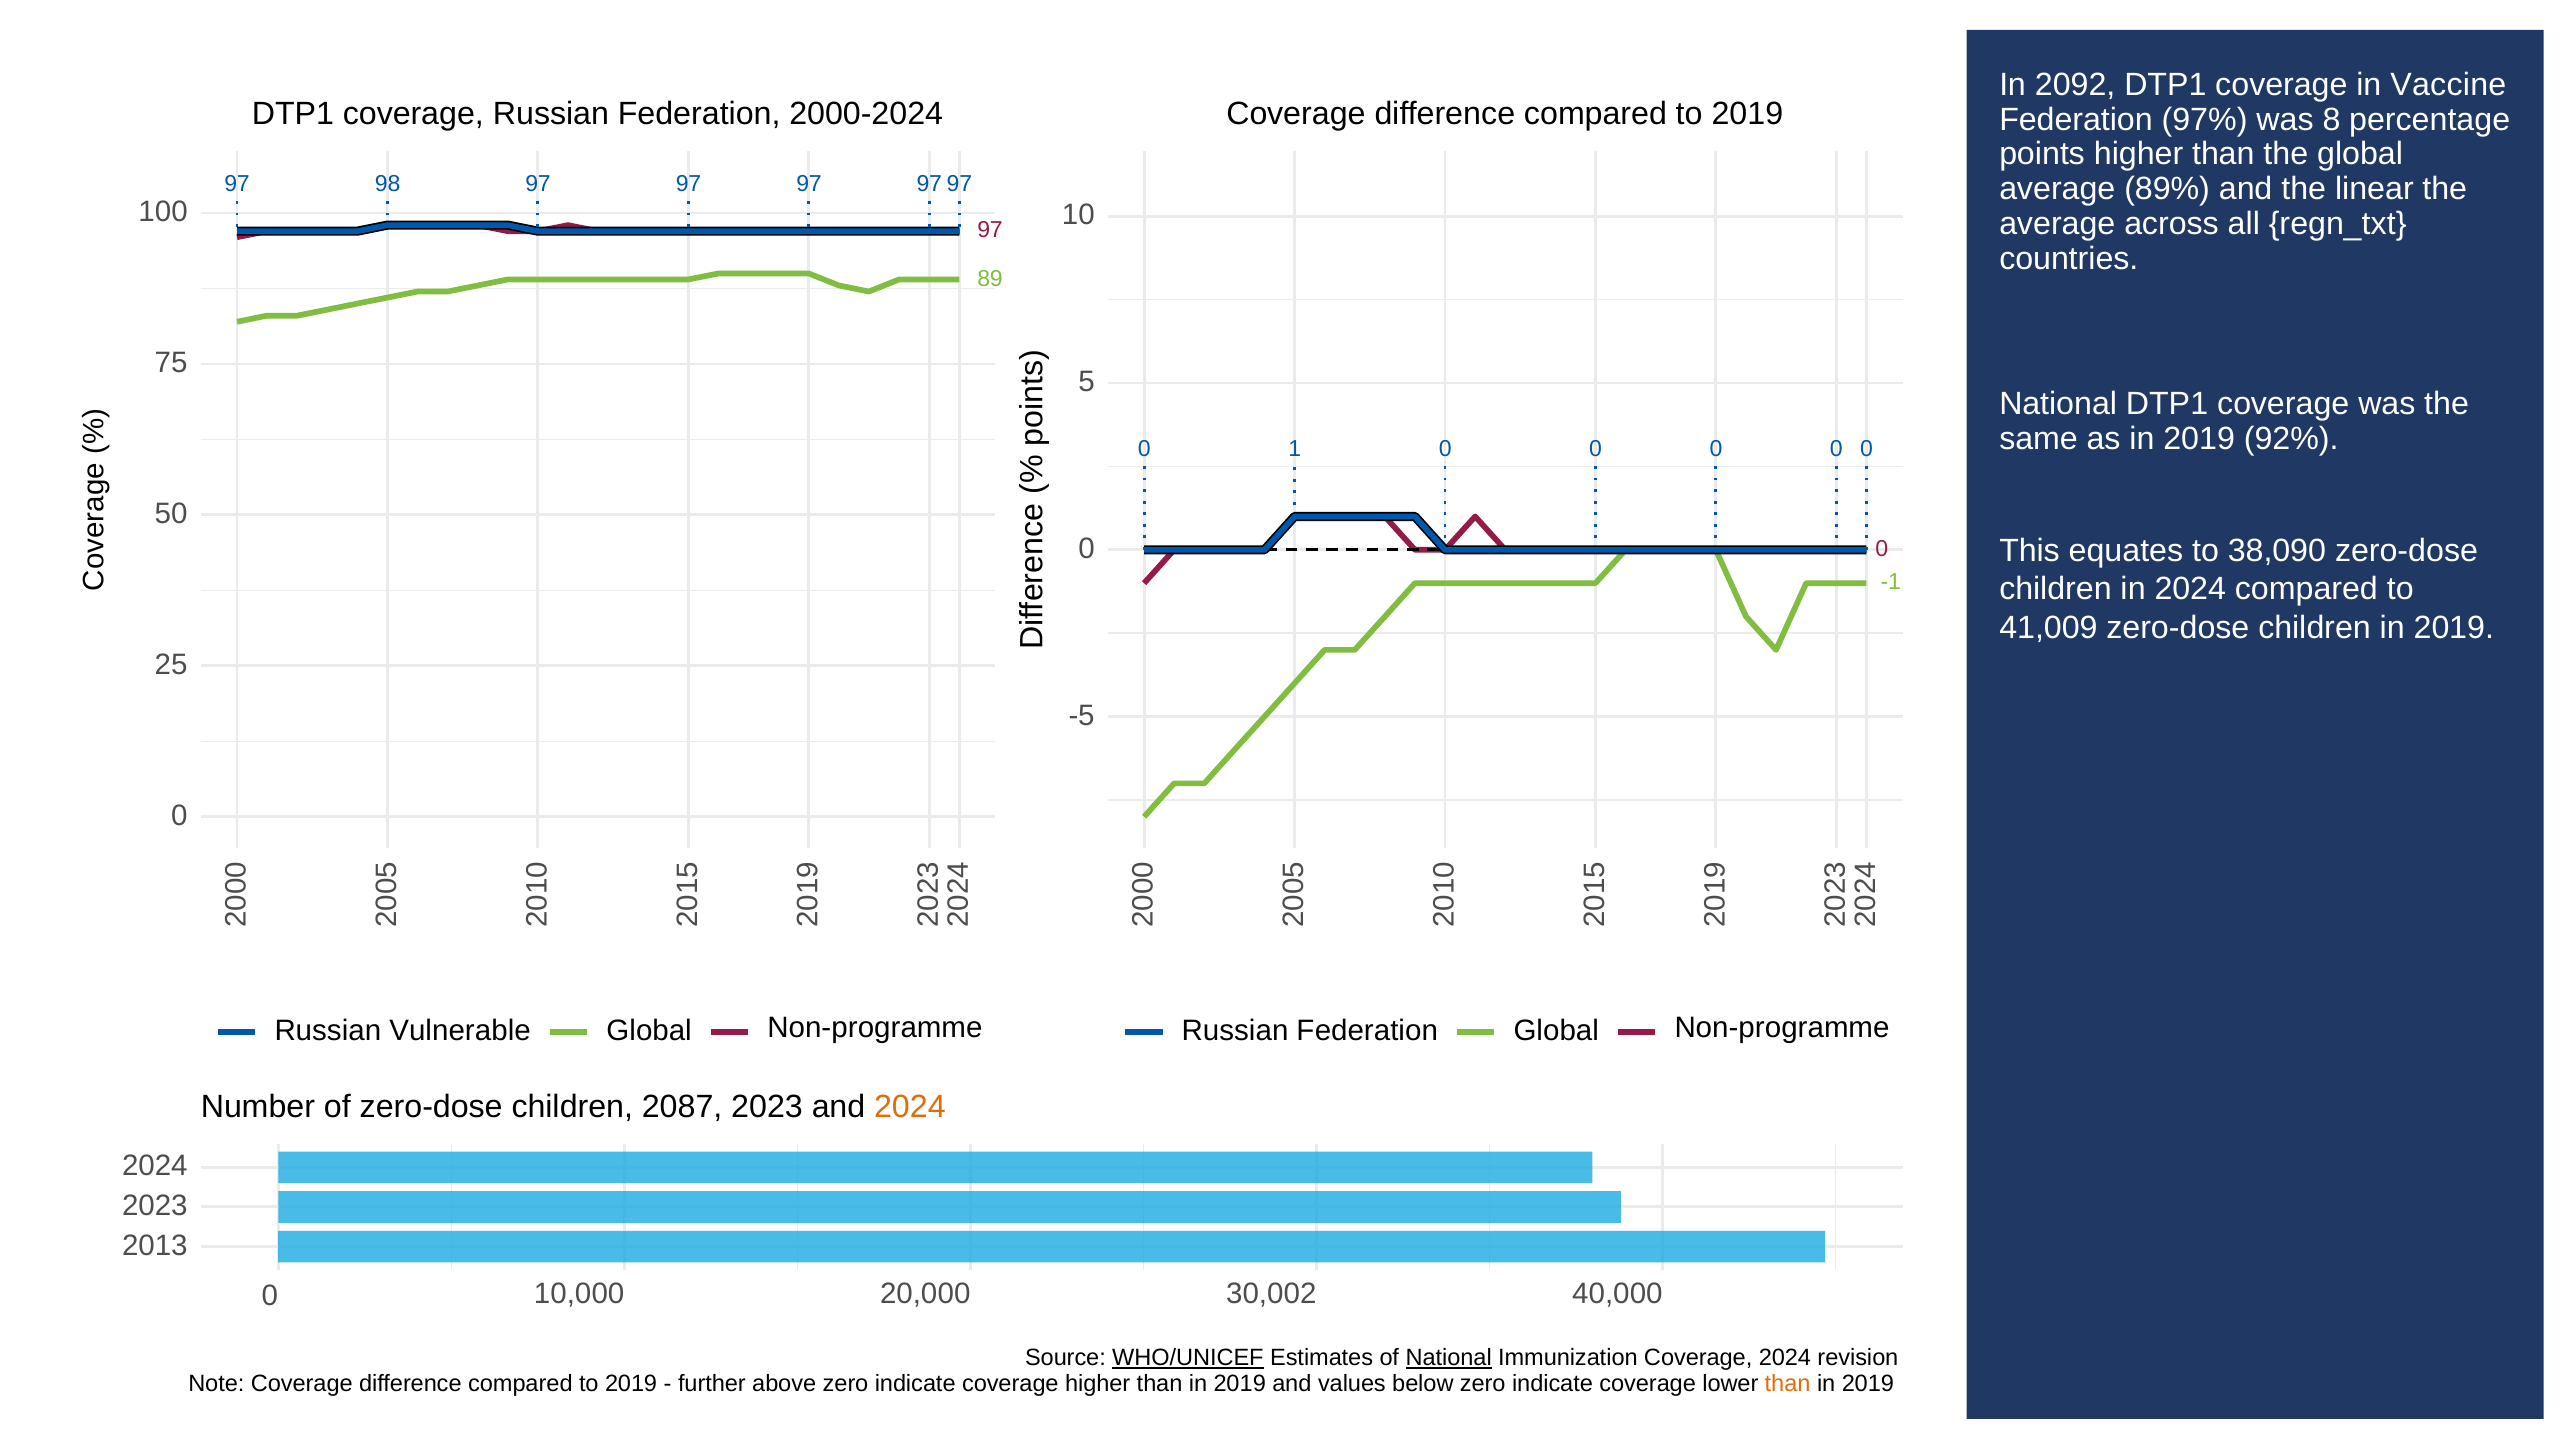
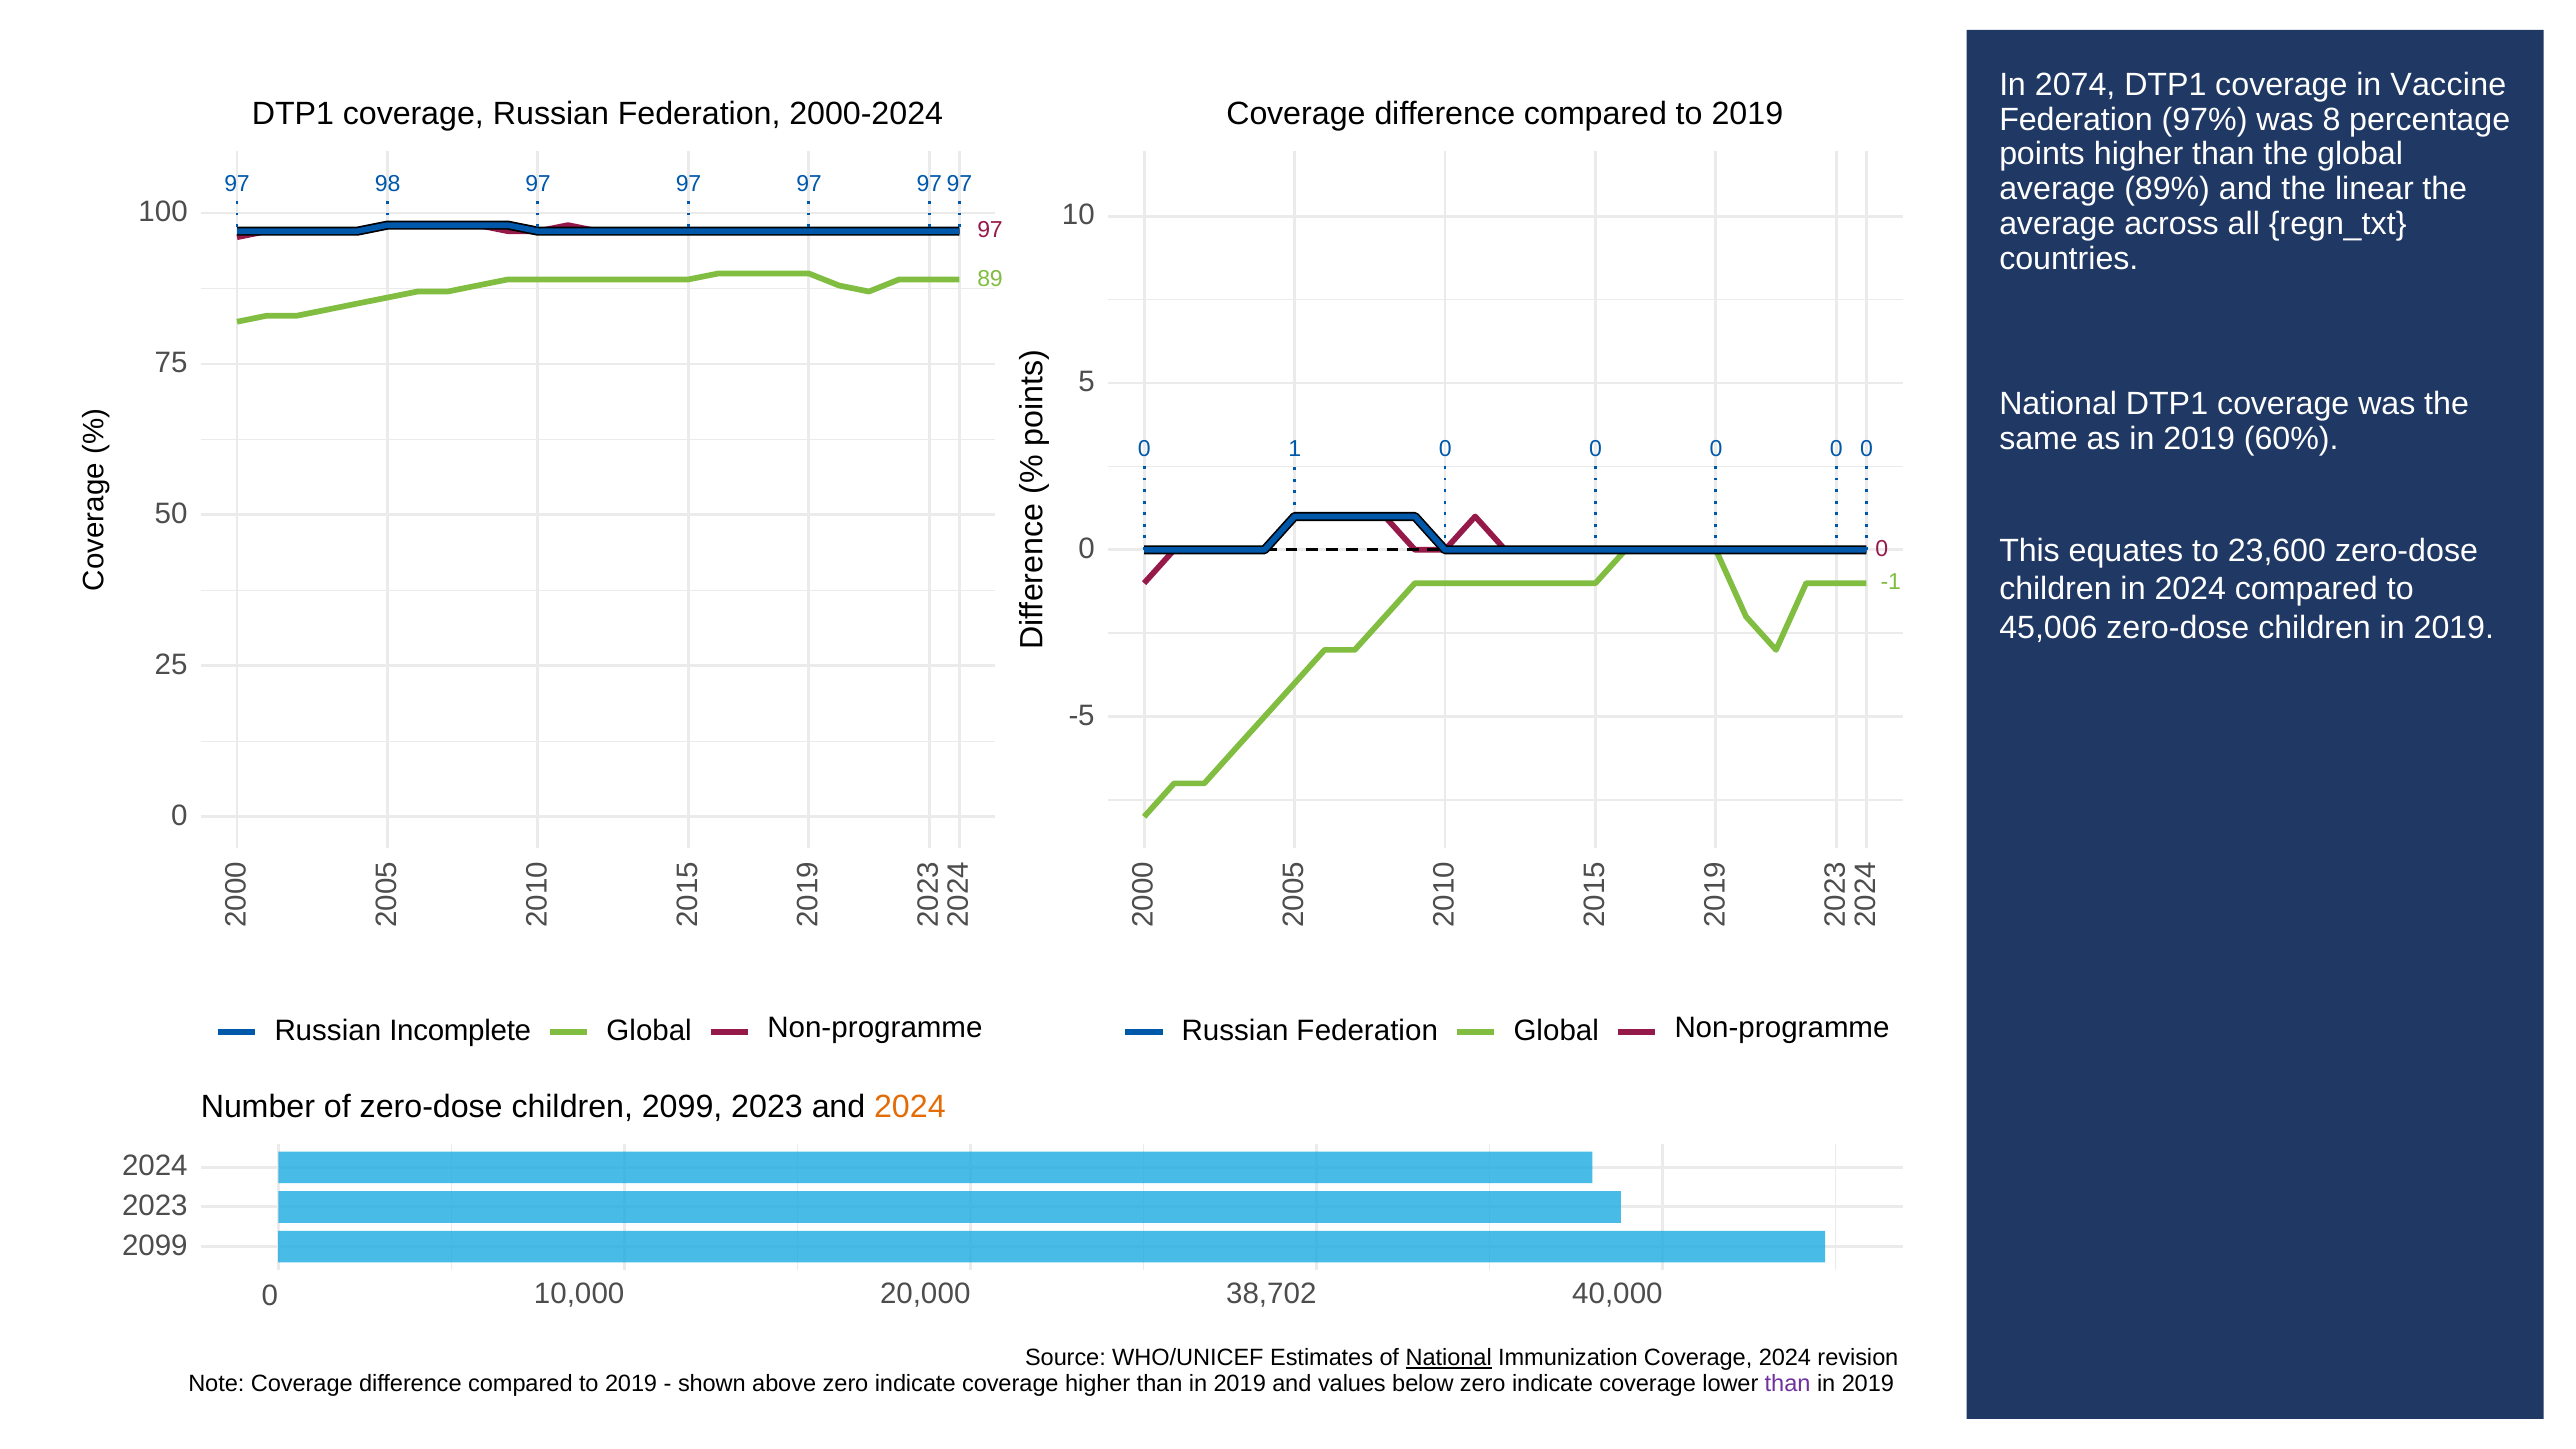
2092: 2092 -> 2074 (2075, 85)
92%: 92% -> 60% (2291, 439)
38,090: 38,090 -> 23,600 (2277, 551)
41,009: 41,009 -> 45,006 (2048, 628)
Vulnerable: Vulnerable -> Incomplete (460, 1031)
children 2087: 2087 -> 2099 (682, 1107)
2013: 2013 -> 2099 (155, 1245)
30,002: 30,002 -> 38,702 (1271, 1294)
WHO/UNICEF underline: present -> none (1188, 1358)
further: further -> shown (712, 1383)
than colour: orange -> purple (1788, 1383)
